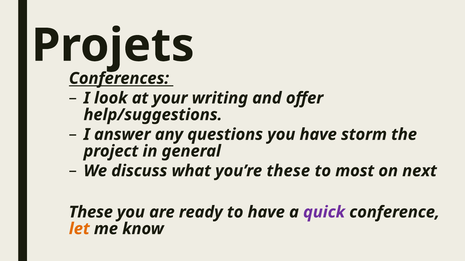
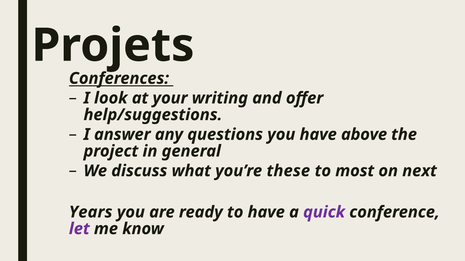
storm: storm -> above (364, 135)
These: These -> Years (91, 213)
let colour: orange -> purple (79, 229)
